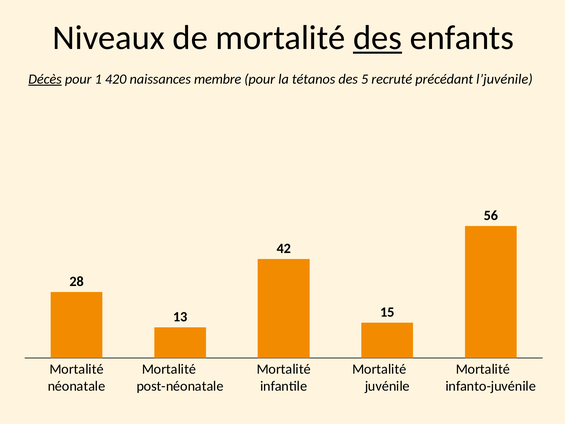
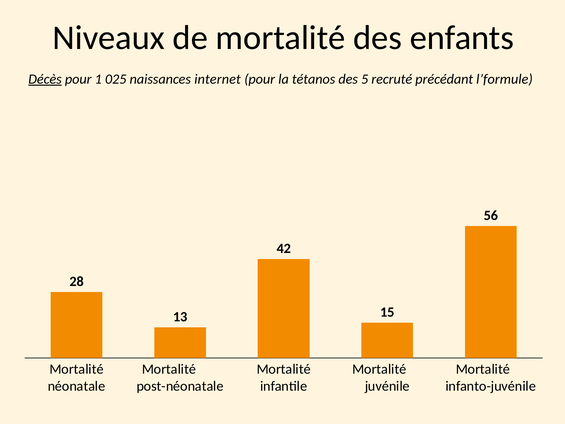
des underline: present -> none (378, 38)
420: 420 -> 025 (116, 79)
membre: membre -> internet (218, 79)
l’juvénile: l’juvénile -> l’formule (504, 79)
